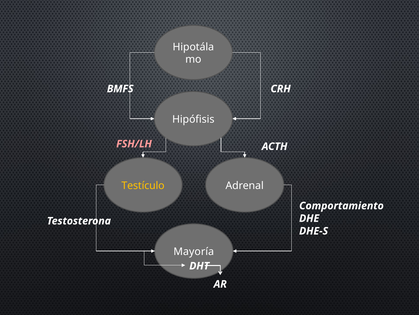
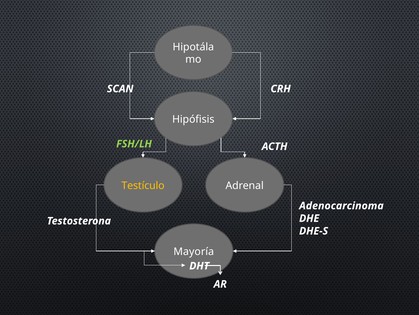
BMFS: BMFS -> SCAN (120, 89)
FSH/LH colour: pink -> light green (134, 144)
Comportamiento: Comportamiento -> Adenocarcinoma (341, 205)
